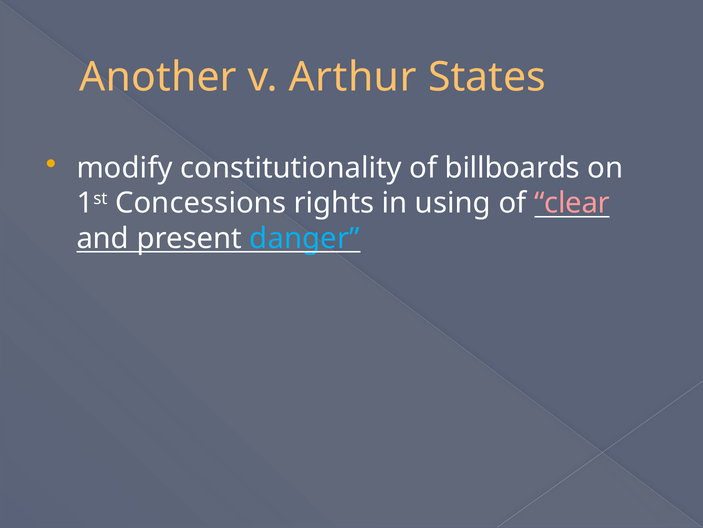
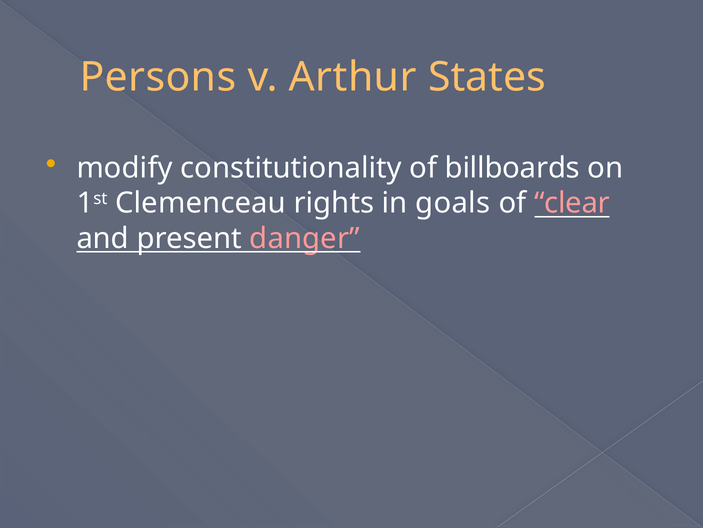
Another: Another -> Persons (158, 77)
Concessions: Concessions -> Clemenceau (201, 203)
using: using -> goals (453, 203)
danger colour: light blue -> pink (305, 238)
